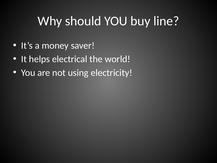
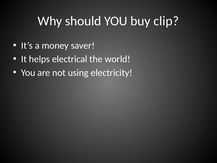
line: line -> clip (166, 21)
